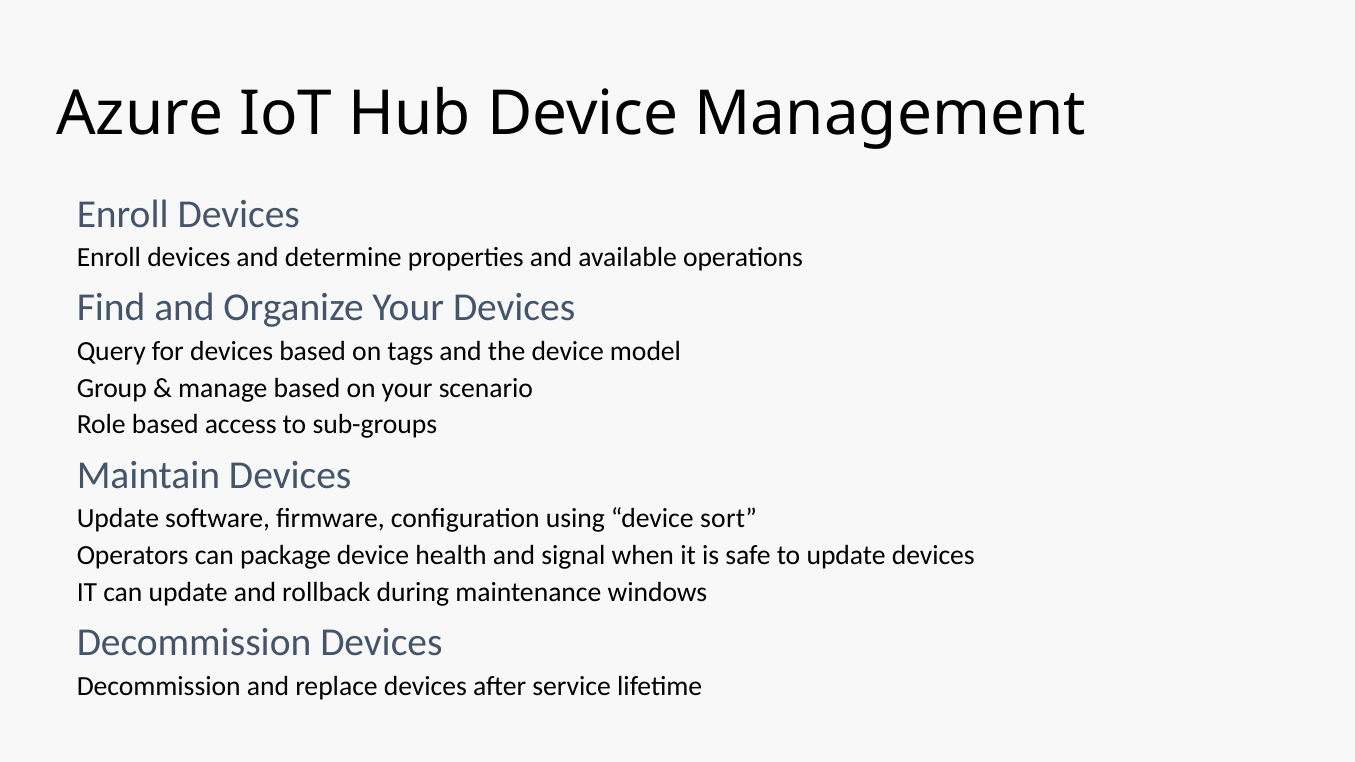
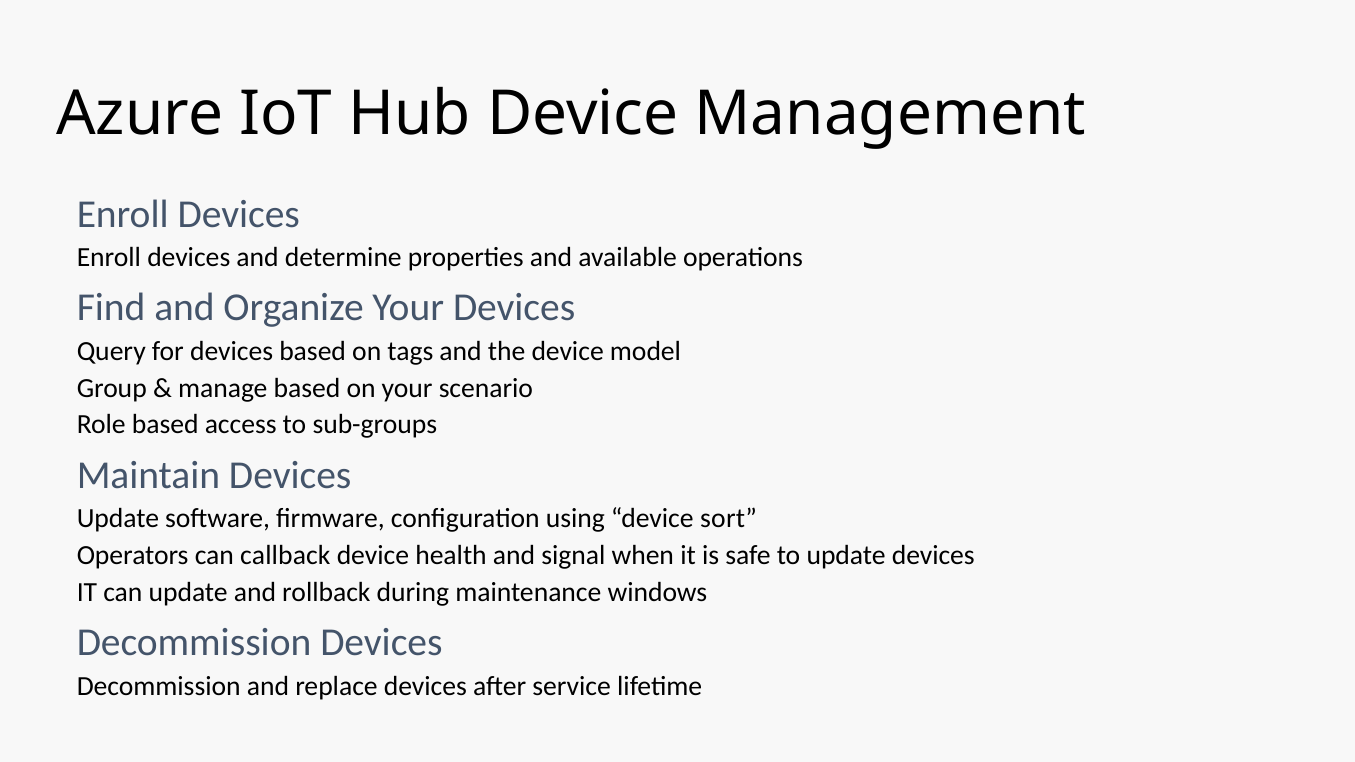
package: package -> callback (285, 556)
